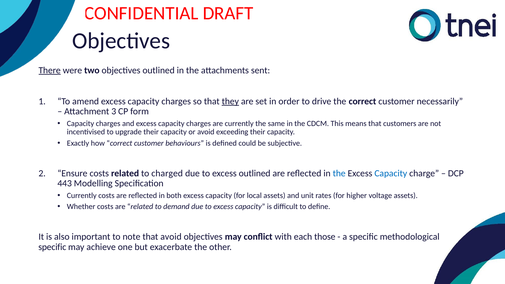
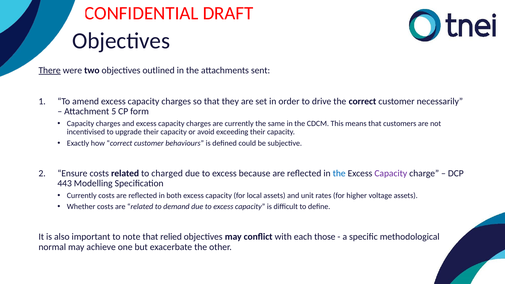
they underline: present -> none (230, 101)
3: 3 -> 5 (114, 112)
excess outlined: outlined -> because (255, 173)
Capacity colour: blue -> purple (391, 173)
that avoid: avoid -> relied (171, 237)
specific: specific -> normal (52, 247)
